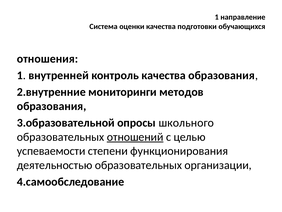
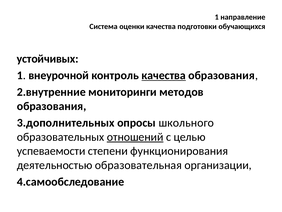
отношения: отношения -> устойчивых (48, 59)
внутренней: внутренней -> внеурочной (59, 75)
качества underline: none -> present (164, 75)
3.образовательной: 3.образовательной -> 3.дополнительных (66, 123)
деятельностью образовательных: образовательных -> образовательная (138, 165)
